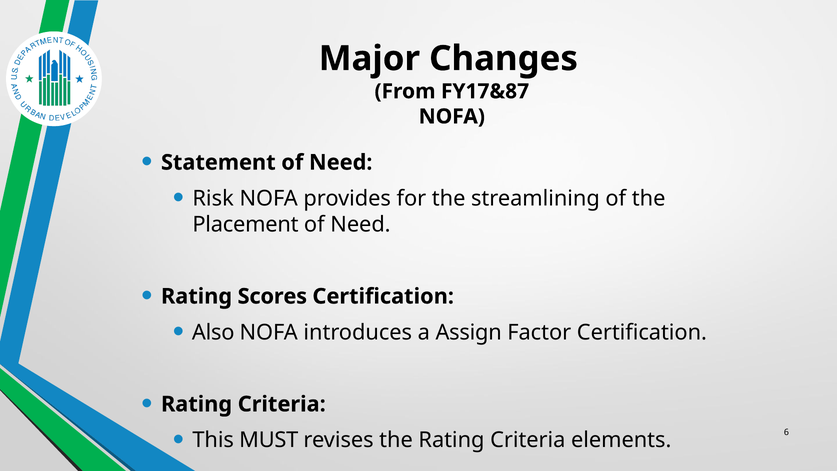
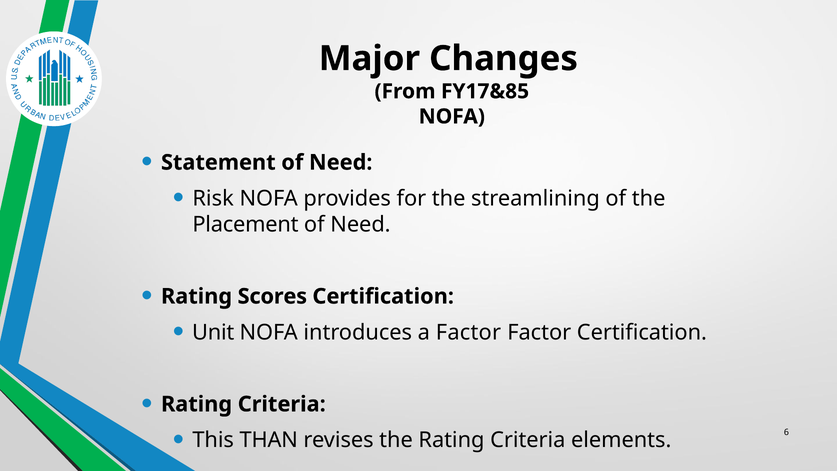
FY17&87: FY17&87 -> FY17&85 (485, 91)
Also: Also -> Unit (213, 332)
a Assign: Assign -> Factor (468, 332)
MUST: MUST -> THAN (269, 440)
